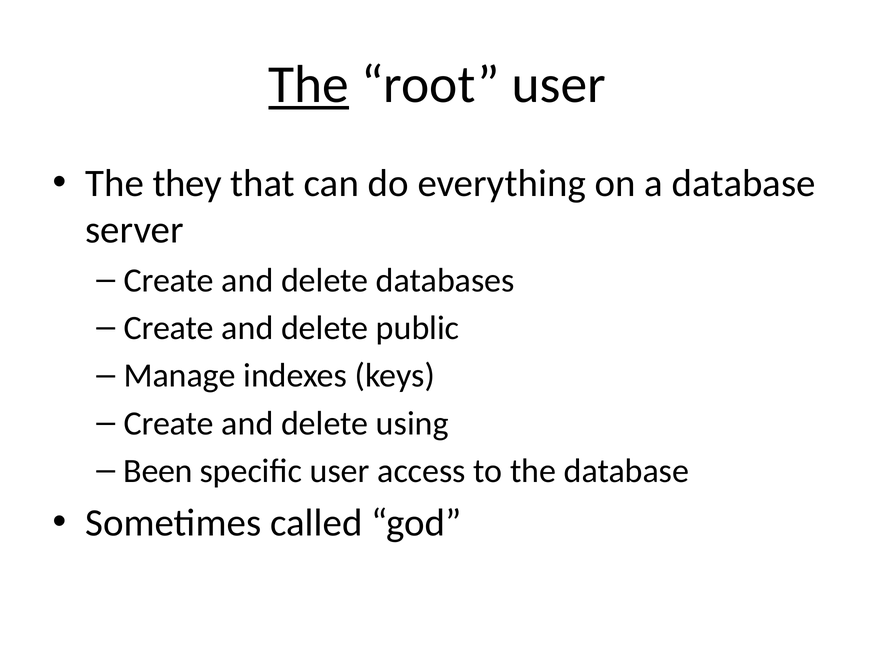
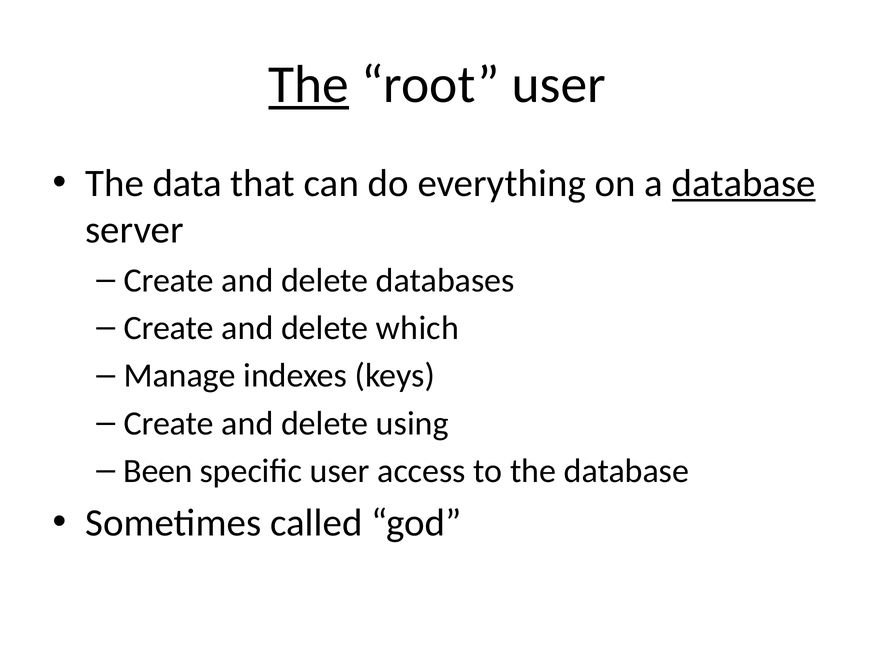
they: they -> data (187, 184)
database underline: none -> present (744, 184)
public: public -> which (417, 328)
